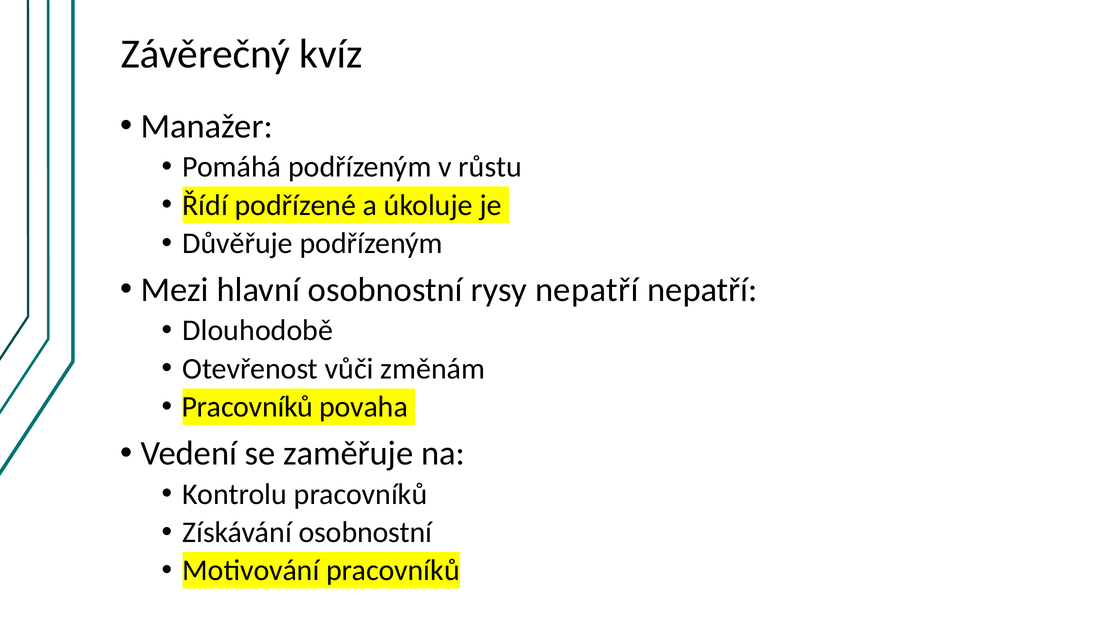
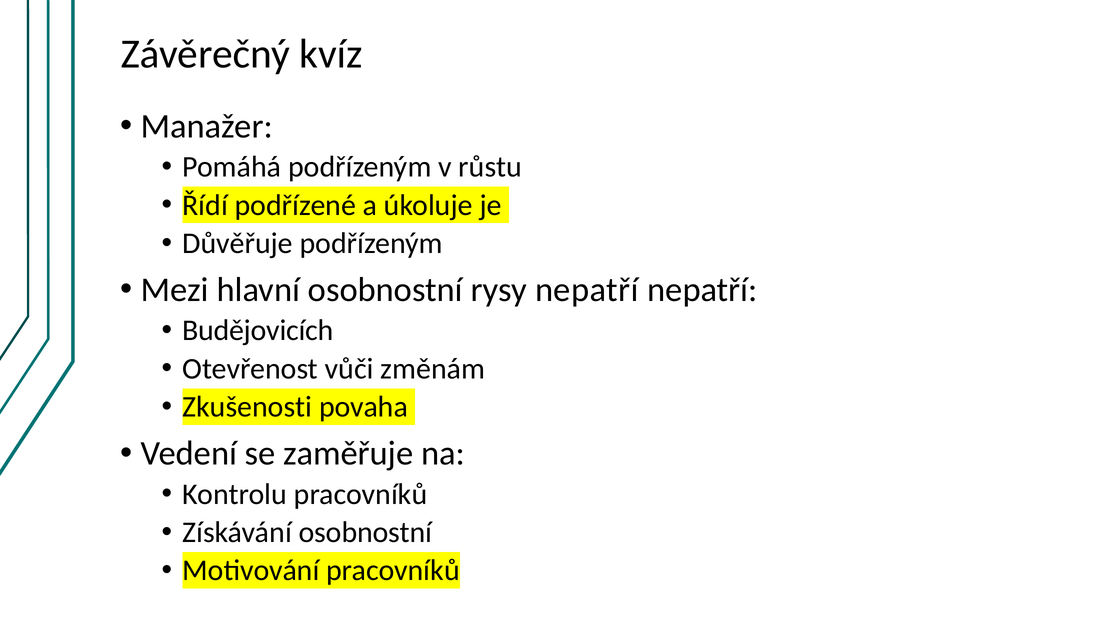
Dlouhodobě: Dlouhodobě -> Budějovicích (258, 330)
Pracovníků: Pracovníků -> Zkušenosti (247, 407)
